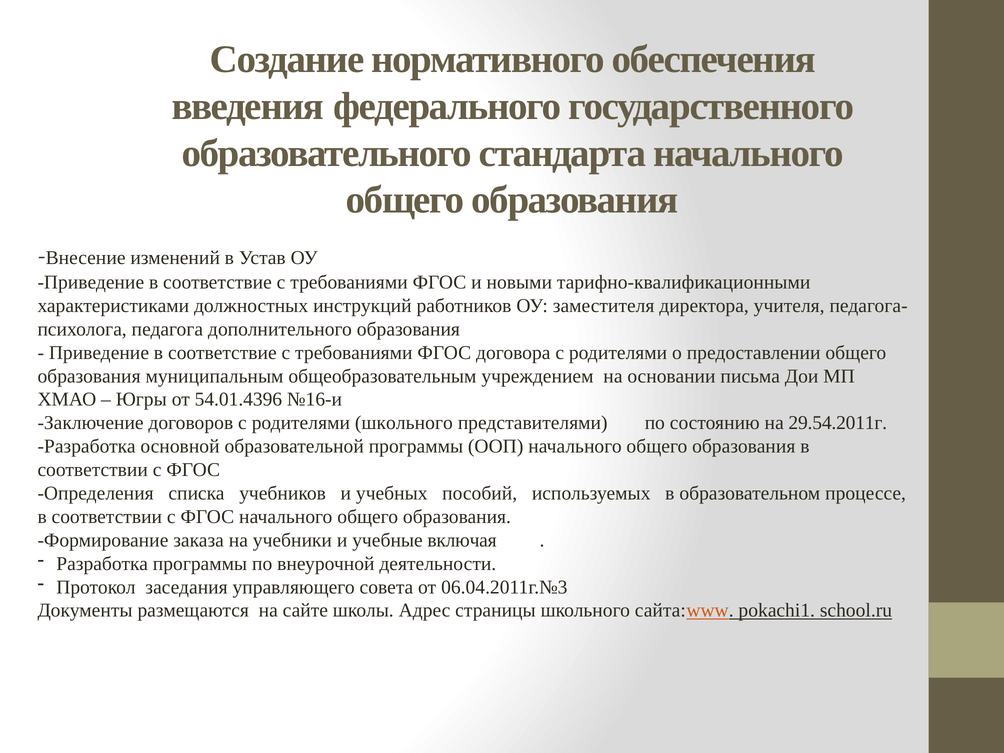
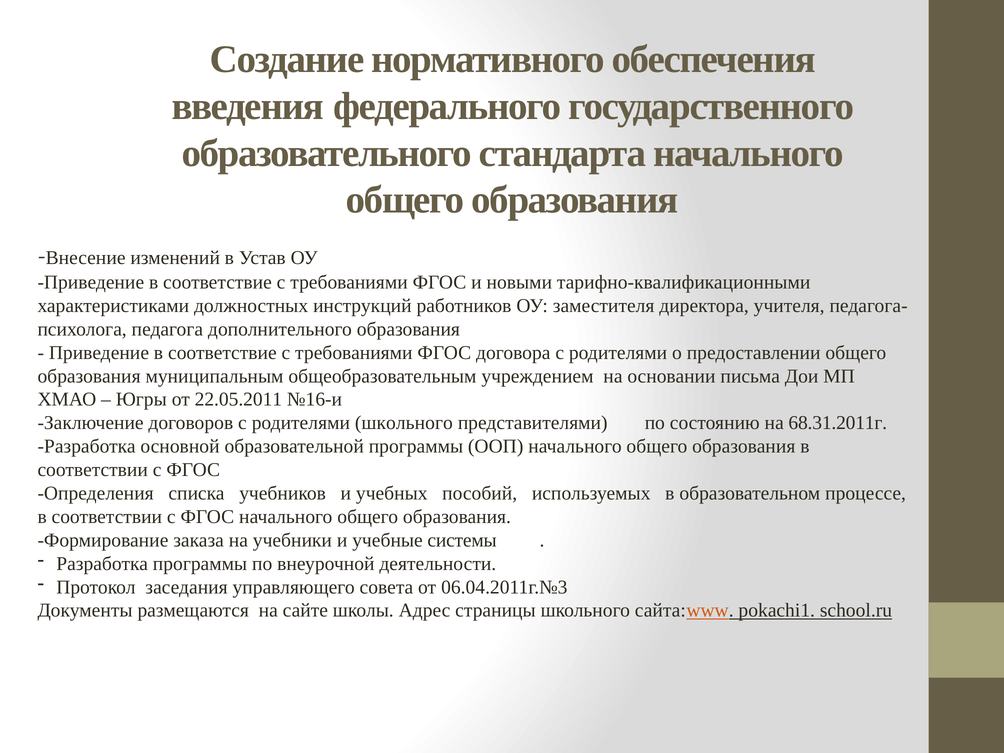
54.01.4396: 54.01.4396 -> 22.05.2011 (238, 400)
29.54.2011г: 29.54.2011г -> 68.31.2011г (838, 423)
включая: включая -> системы (462, 540)
